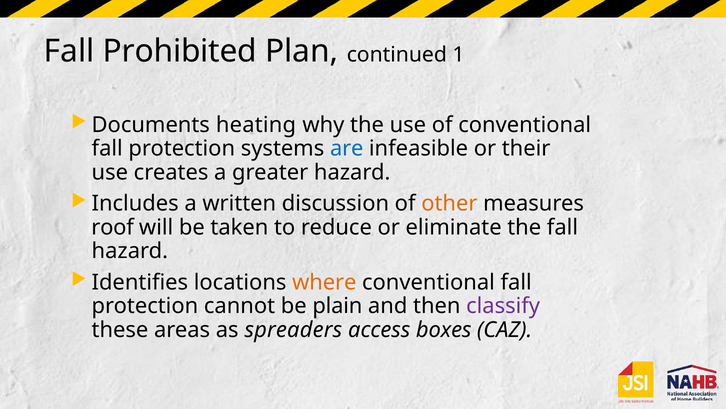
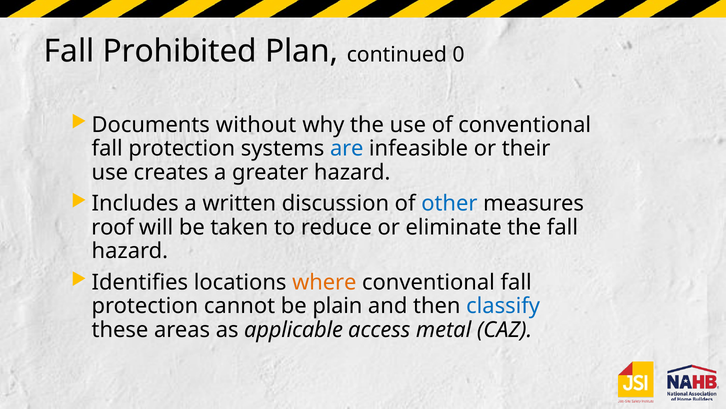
1: 1 -> 0 (458, 54)
heating: heating -> without (256, 125)
other colour: orange -> blue (449, 203)
classify colour: purple -> blue (503, 306)
spreaders: spreaders -> applicable (294, 329)
boxes: boxes -> metal (444, 329)
